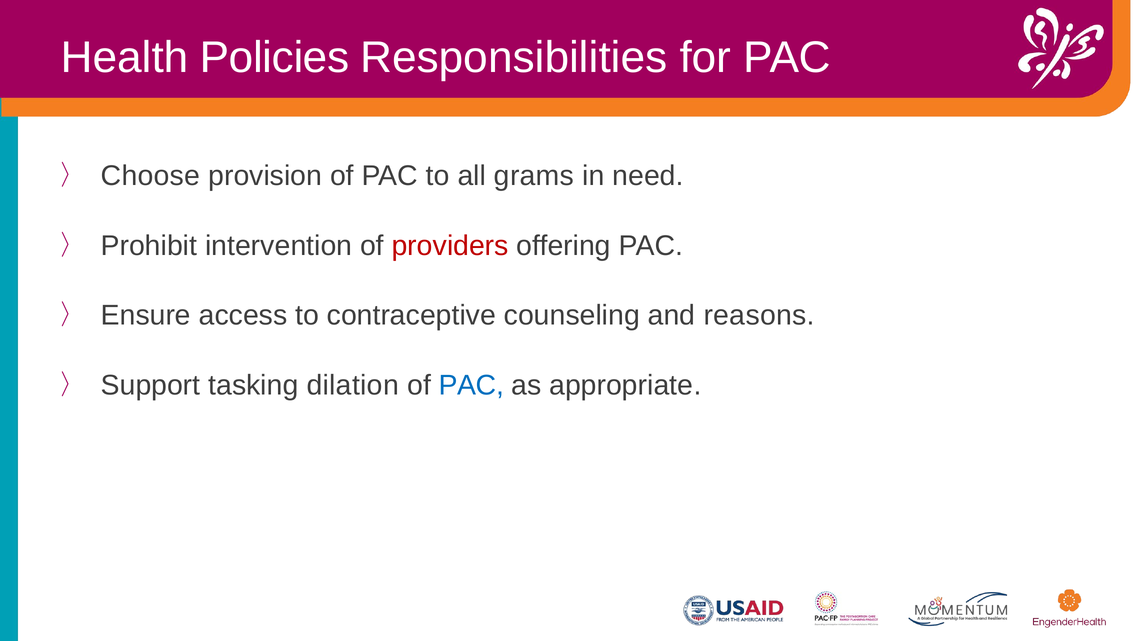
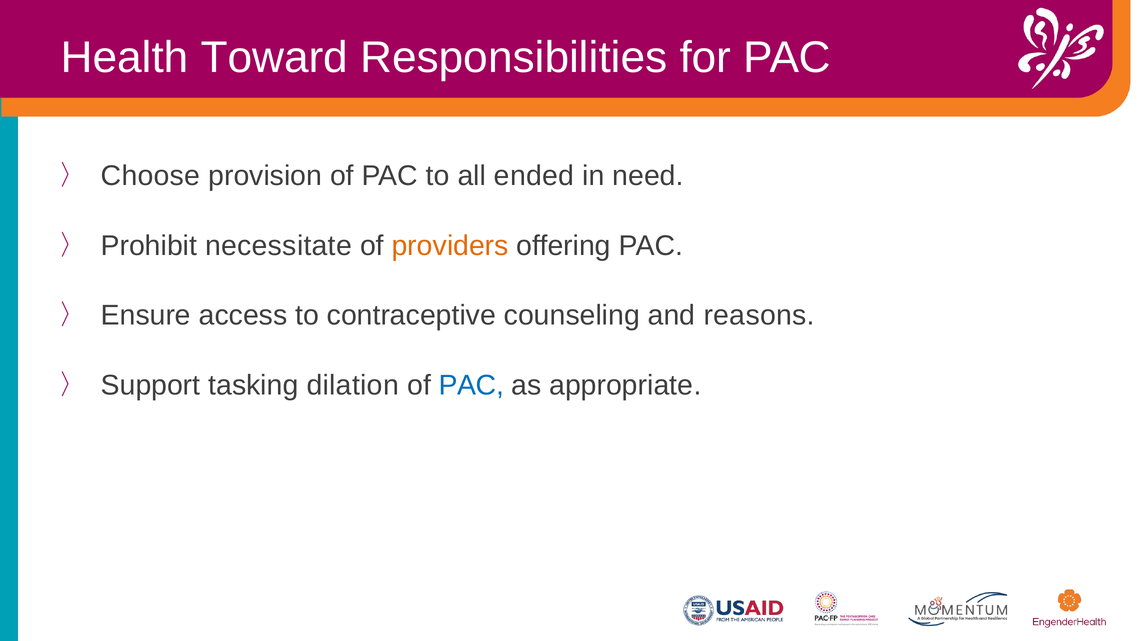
Policies: Policies -> Toward (274, 57)
grams: grams -> ended (534, 176)
intervention: intervention -> necessitate (279, 246)
providers colour: red -> orange (450, 246)
